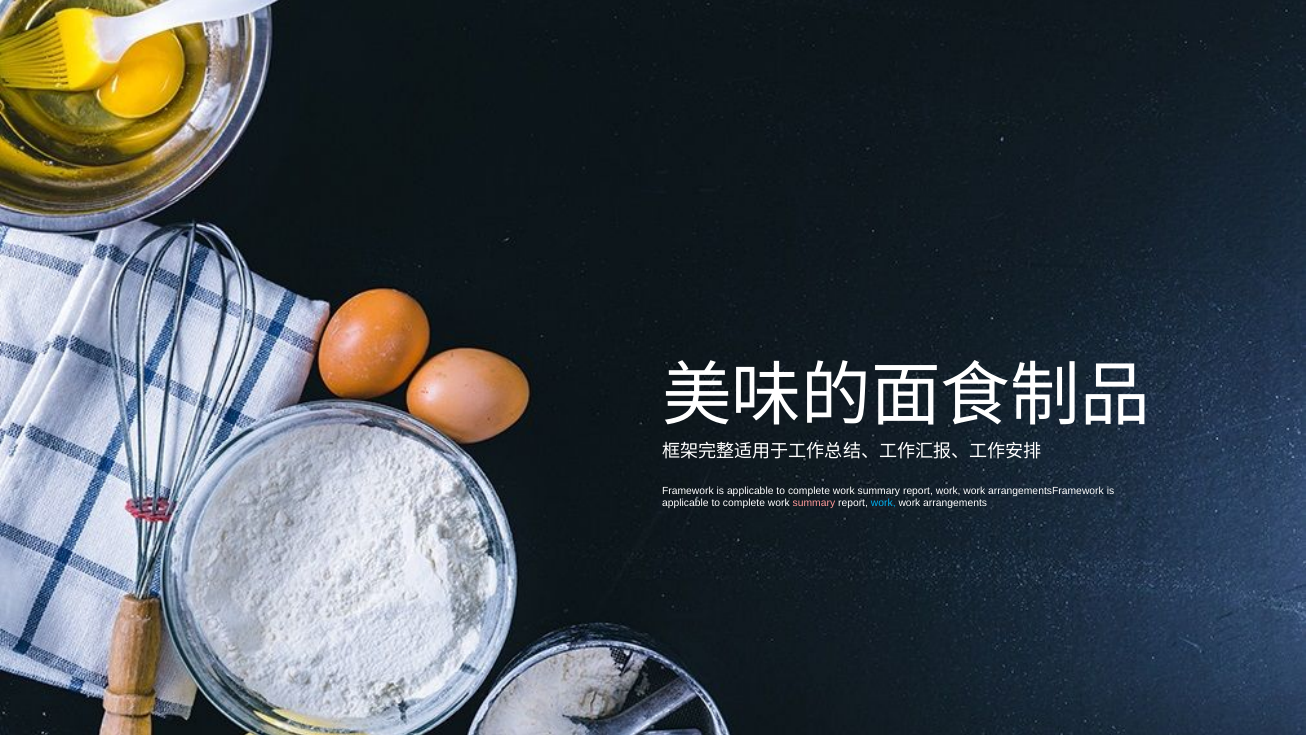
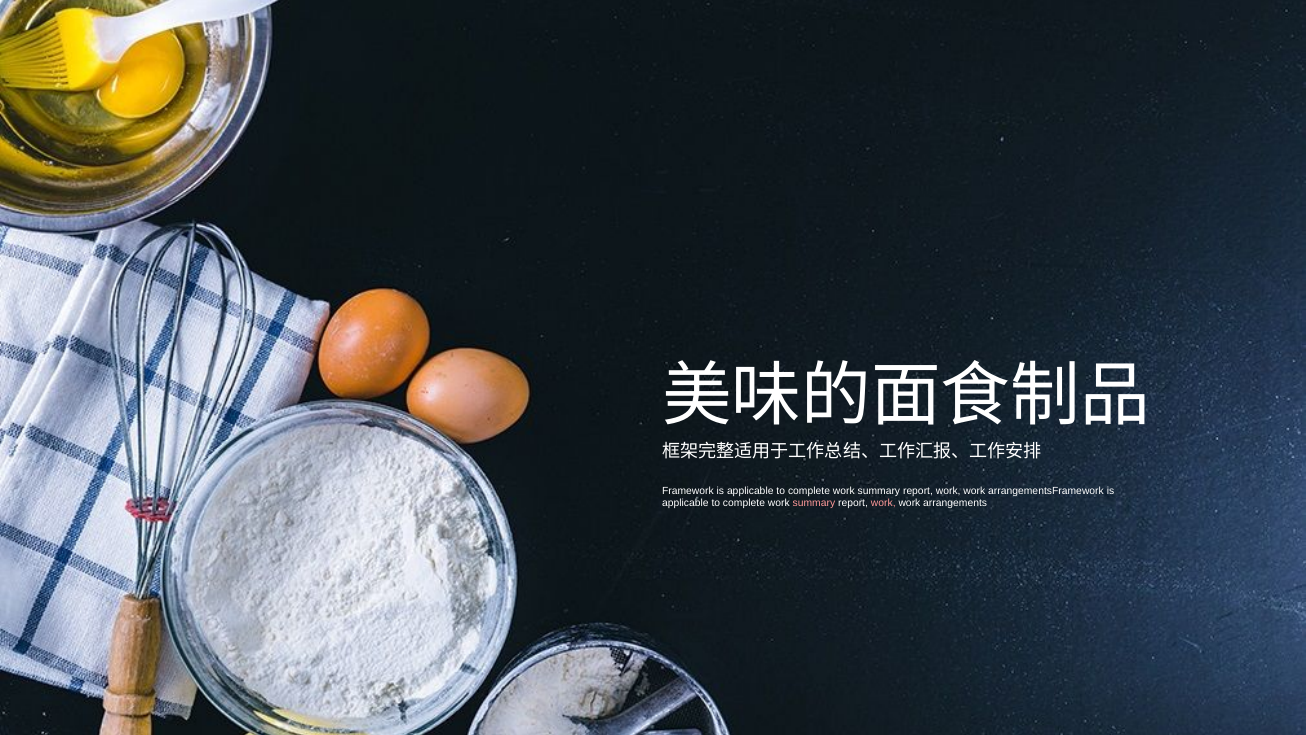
work colour: light blue -> pink (883, 503)
